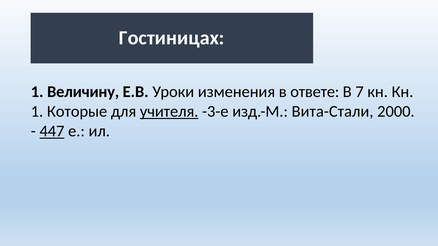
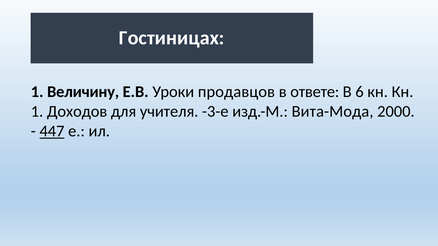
изменения: изменения -> продавцов (236, 92)
7: 7 -> 6 (359, 92)
Которые: Которые -> Доходов (77, 112)
учителя underline: present -> none (169, 112)
Вита-Стали: Вита-Стали -> Вита-Мода (333, 112)
